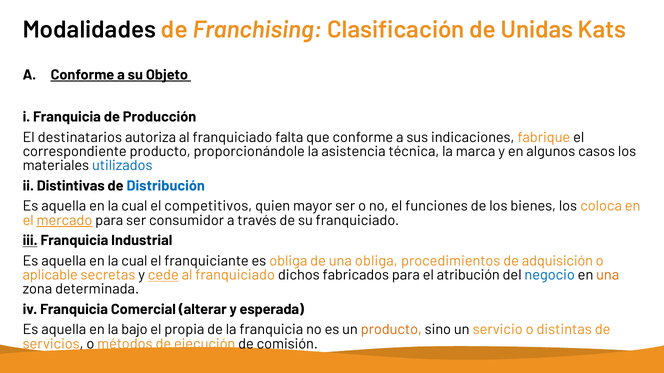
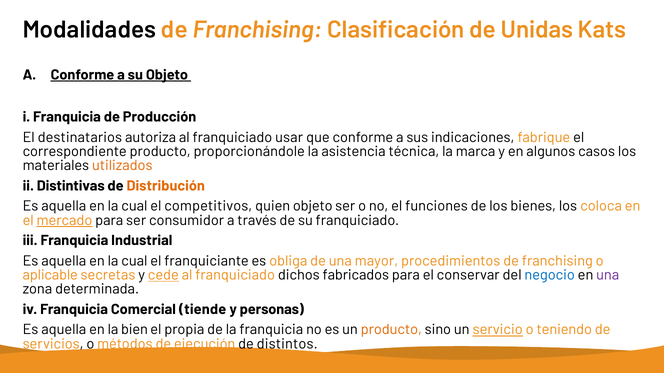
falta: falta -> usar (289, 138)
utilizados colour: blue -> orange (122, 166)
Distribución colour: blue -> orange (166, 186)
quien mayor: mayor -> objeto (313, 206)
iii underline: present -> none (30, 241)
una obliga: obliga -> mayor (376, 261)
procedimientos de adquisición: adquisición -> franchising (557, 261)
atribución: atribución -> conservar (468, 275)
una colour: orange -> purple (608, 275)
alterar: alterar -> tiende (203, 310)
esperada: esperada -> personas (272, 310)
bajo: bajo -> bien (134, 330)
servicio underline: none -> present (498, 330)
distintas: distintas -> teniendo (564, 330)
comisión: comisión -> distintos (287, 344)
